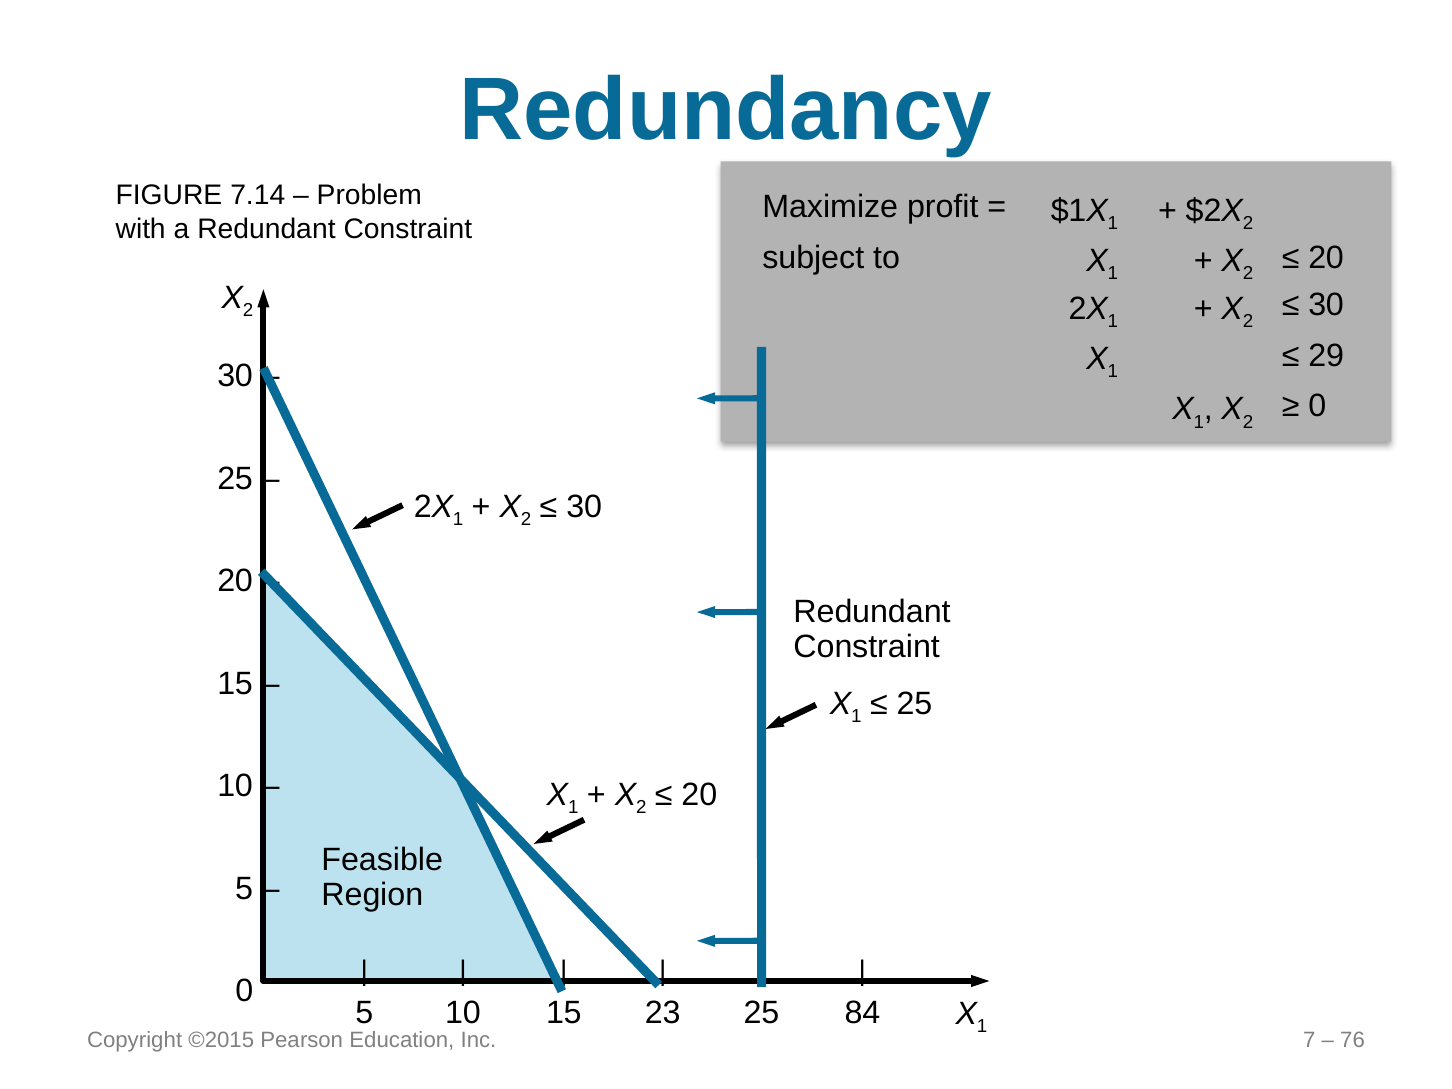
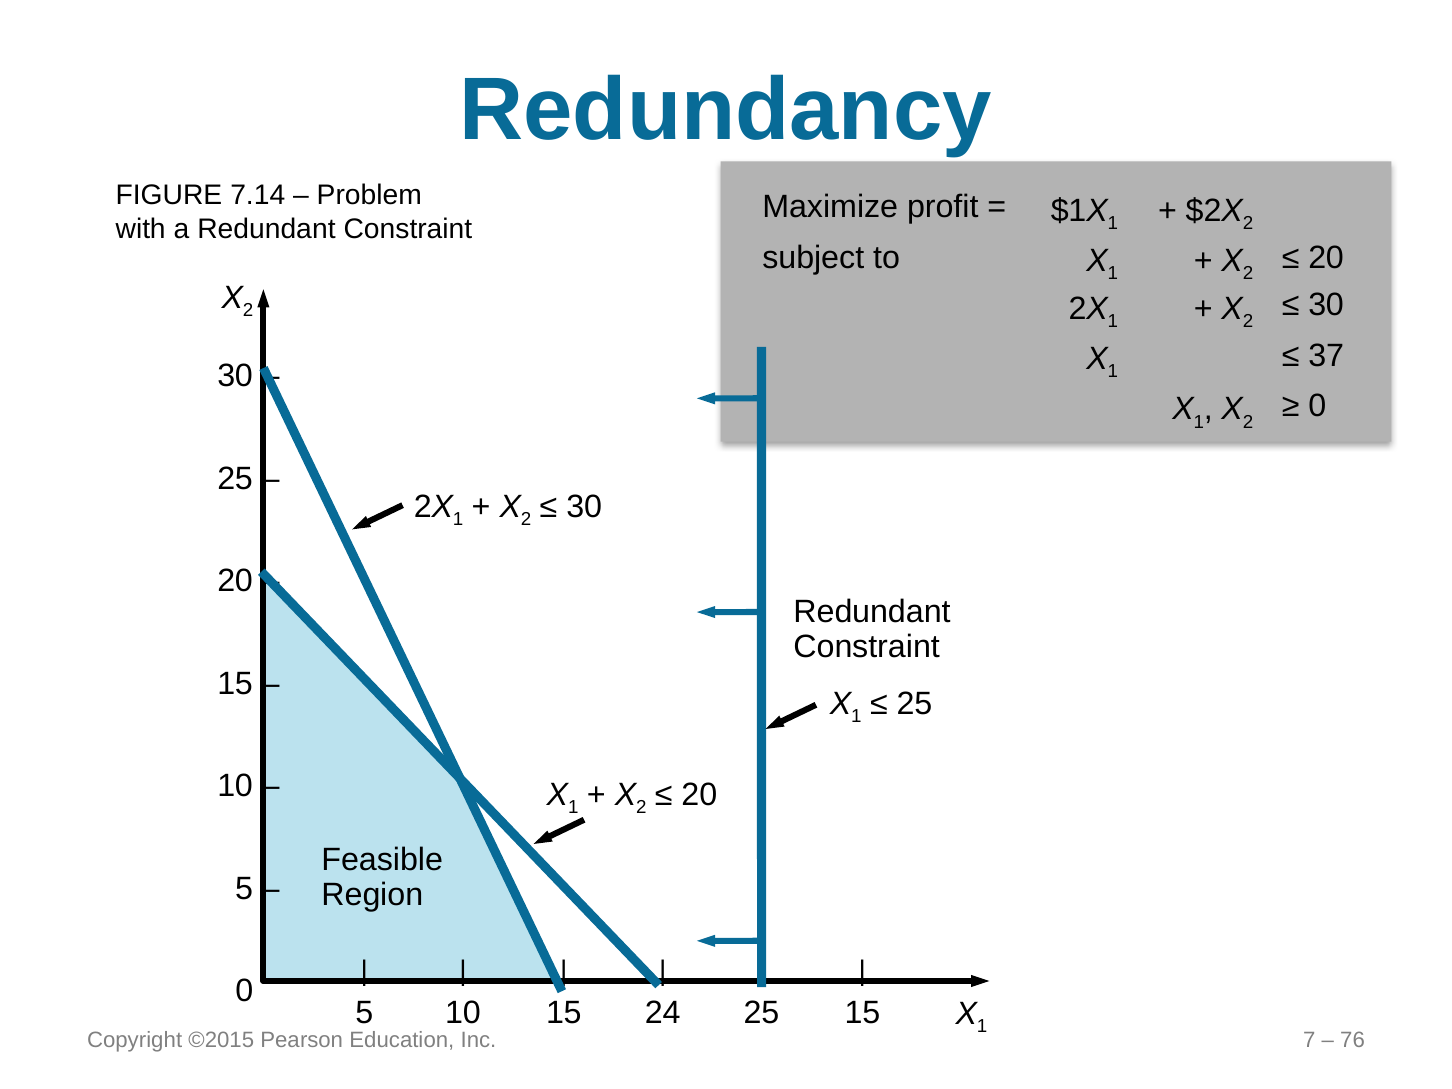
29: 29 -> 37 (1326, 356)
23: 23 -> 24 (663, 1013)
25 84: 84 -> 15 (862, 1013)
